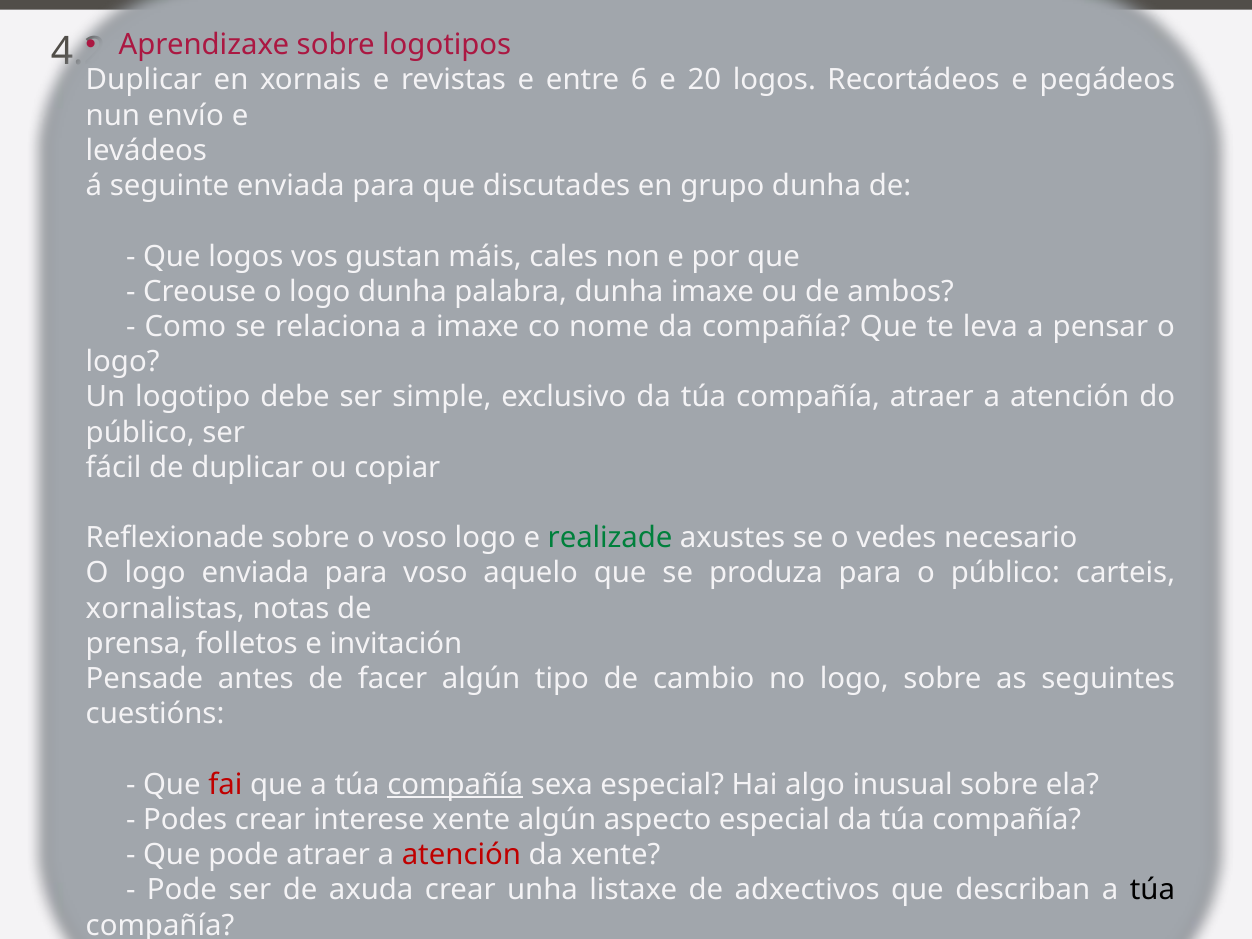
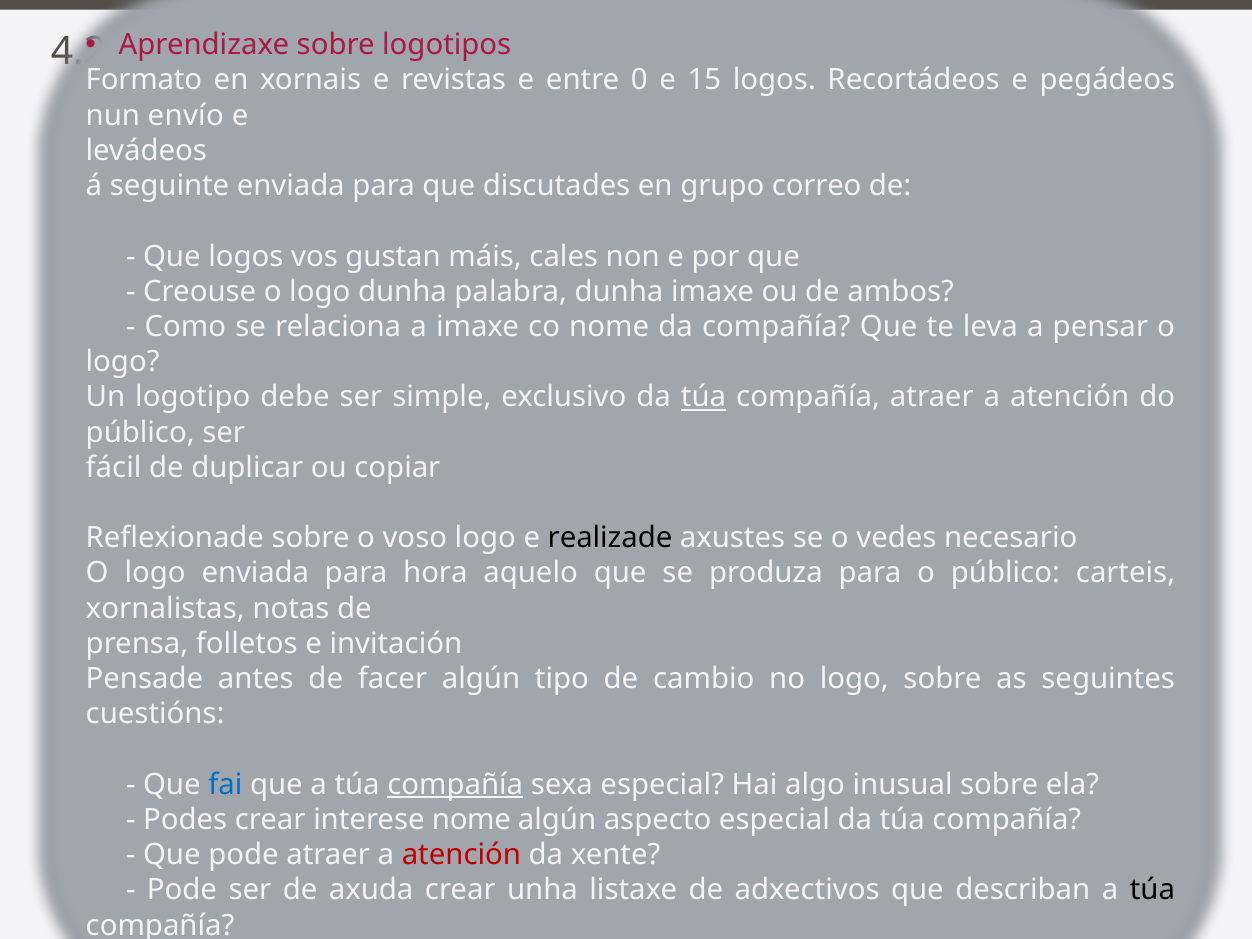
Duplicar: Duplicar -> Formato (144, 80)
6: 6 -> 0 (639, 80)
20: 20 -> 15 (704, 80)
grupo dunha: dunha -> correo (817, 186)
túa underline: none -> present (704, 397)
realizade colour: green -> black (610, 538)
para voso: voso -> hora (435, 573)
fai colour: red -> blue (225, 785)
interese xente: xente -> nome (471, 820)
